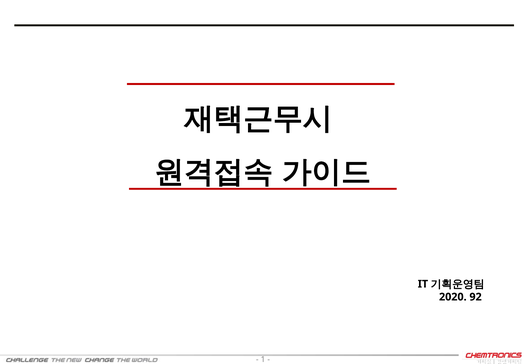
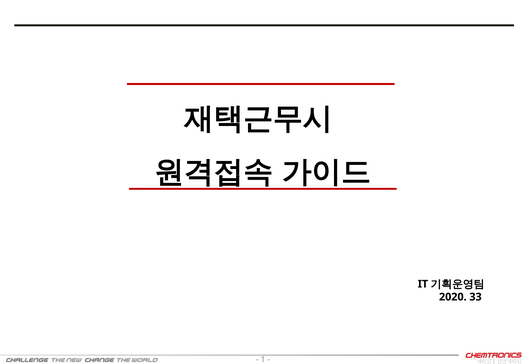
92: 92 -> 33 (476, 297)
